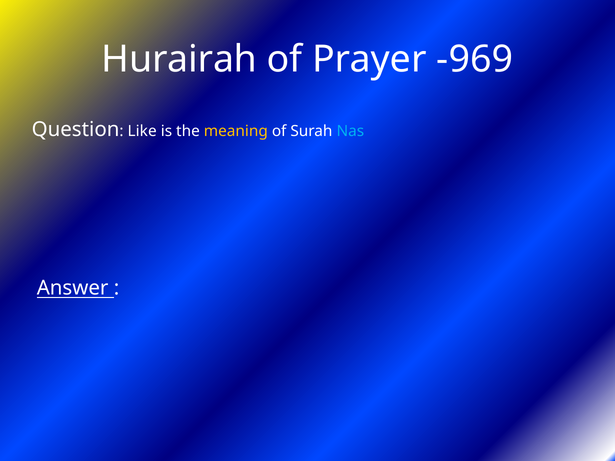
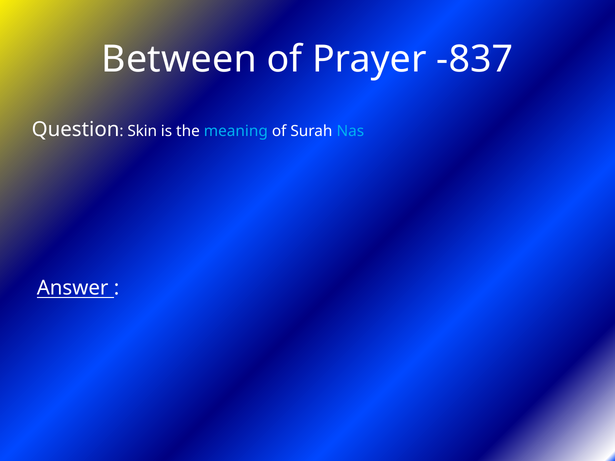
Hurairah: Hurairah -> Between (179, 60)
-969: -969 -> -837 (475, 60)
Like: Like -> Skin (142, 131)
meaning colour: yellow -> light blue (236, 131)
